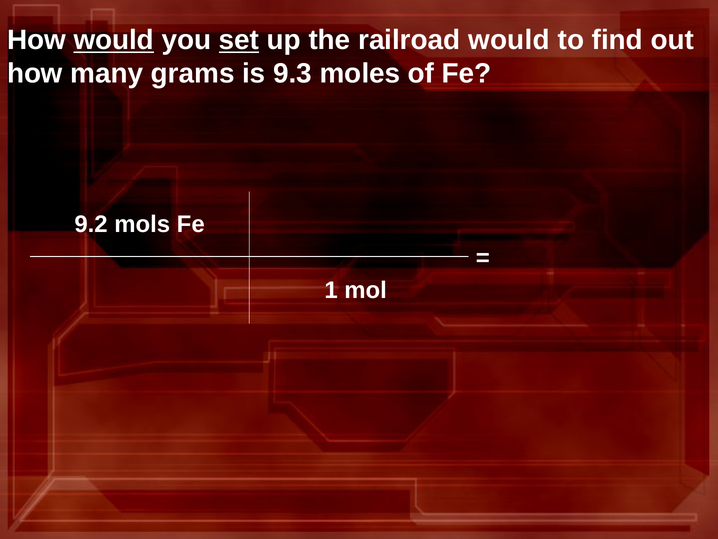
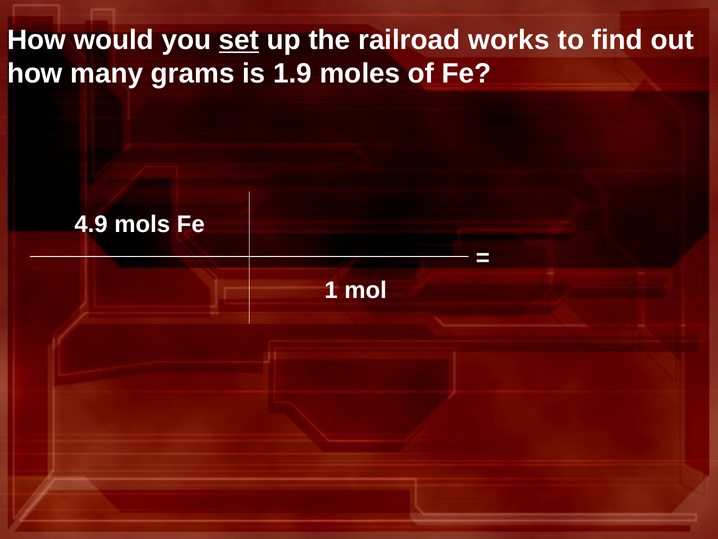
would underline: present -> none (114, 40)
railroad would: would -> works (509, 40)
9.3: 9.3 -> 1.9 (293, 74)
9.2: 9.2 -> 4.9 (91, 224)
